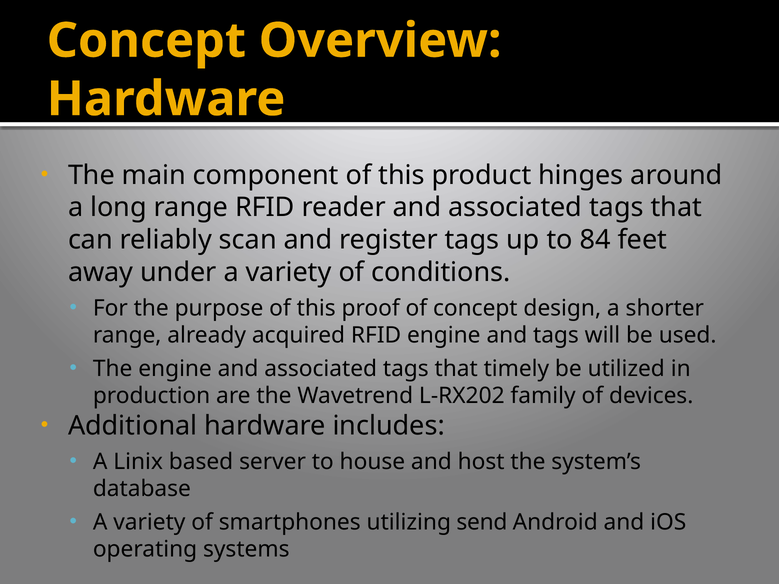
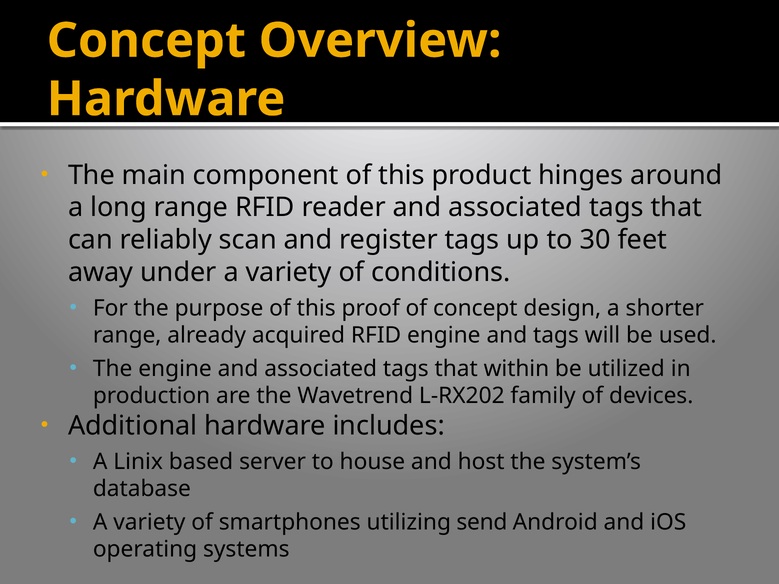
84: 84 -> 30 (595, 240)
timely: timely -> within (516, 369)
